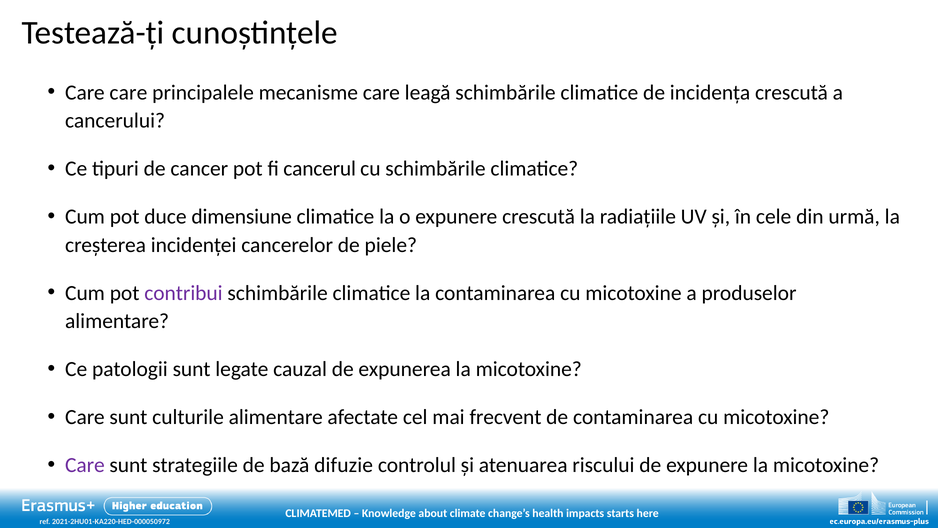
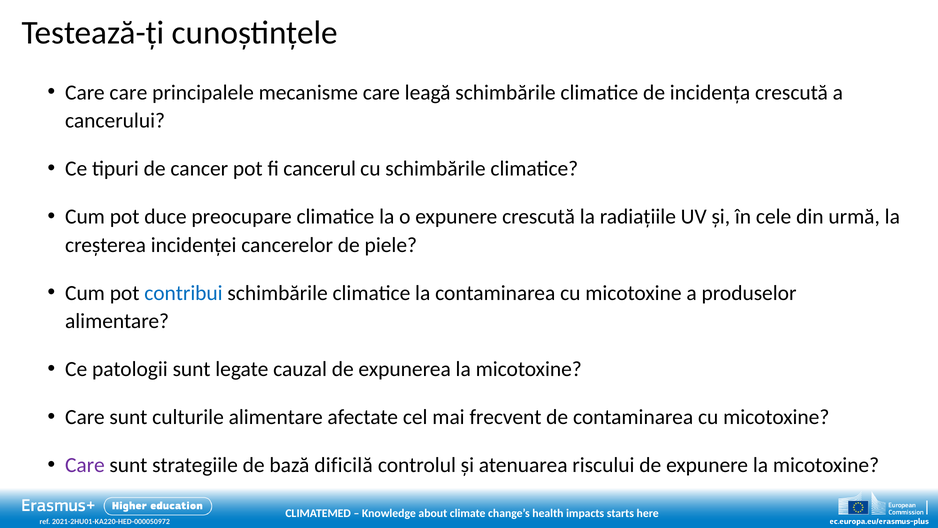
dimensiune: dimensiune -> preocupare (242, 217)
contribui colour: purple -> blue (183, 293)
difuzie: difuzie -> dificilă (344, 465)
